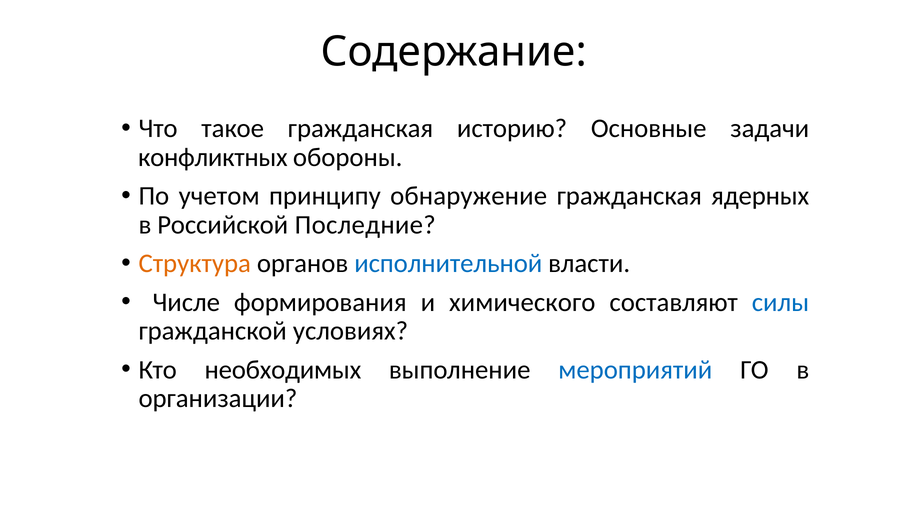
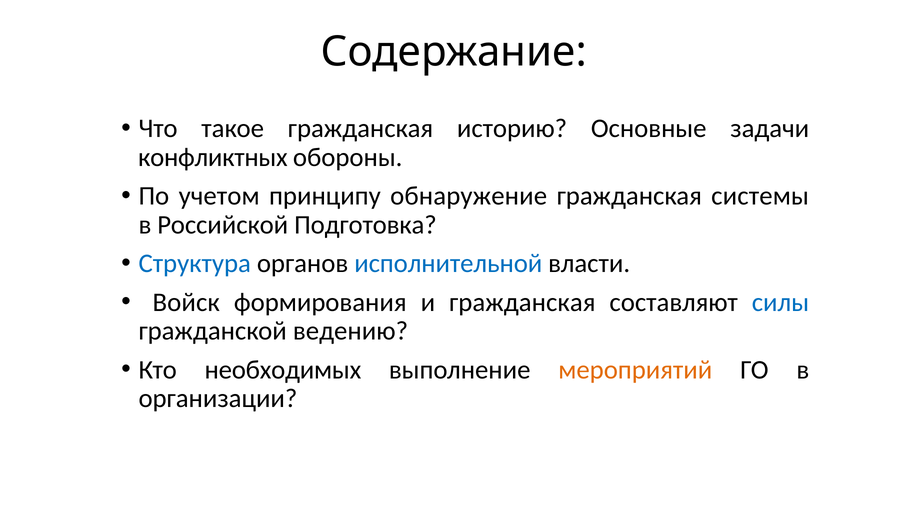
ядерных: ядерных -> системы (760, 196)
Последние: Последние -> Подготовка (365, 225)
Структура colour: orange -> blue (195, 264)
Числе: Числе -> Войск (186, 302)
и химического: химического -> гражданская (522, 302)
условиях: условиях -> ведению (350, 331)
мероприятий colour: blue -> orange (635, 370)
